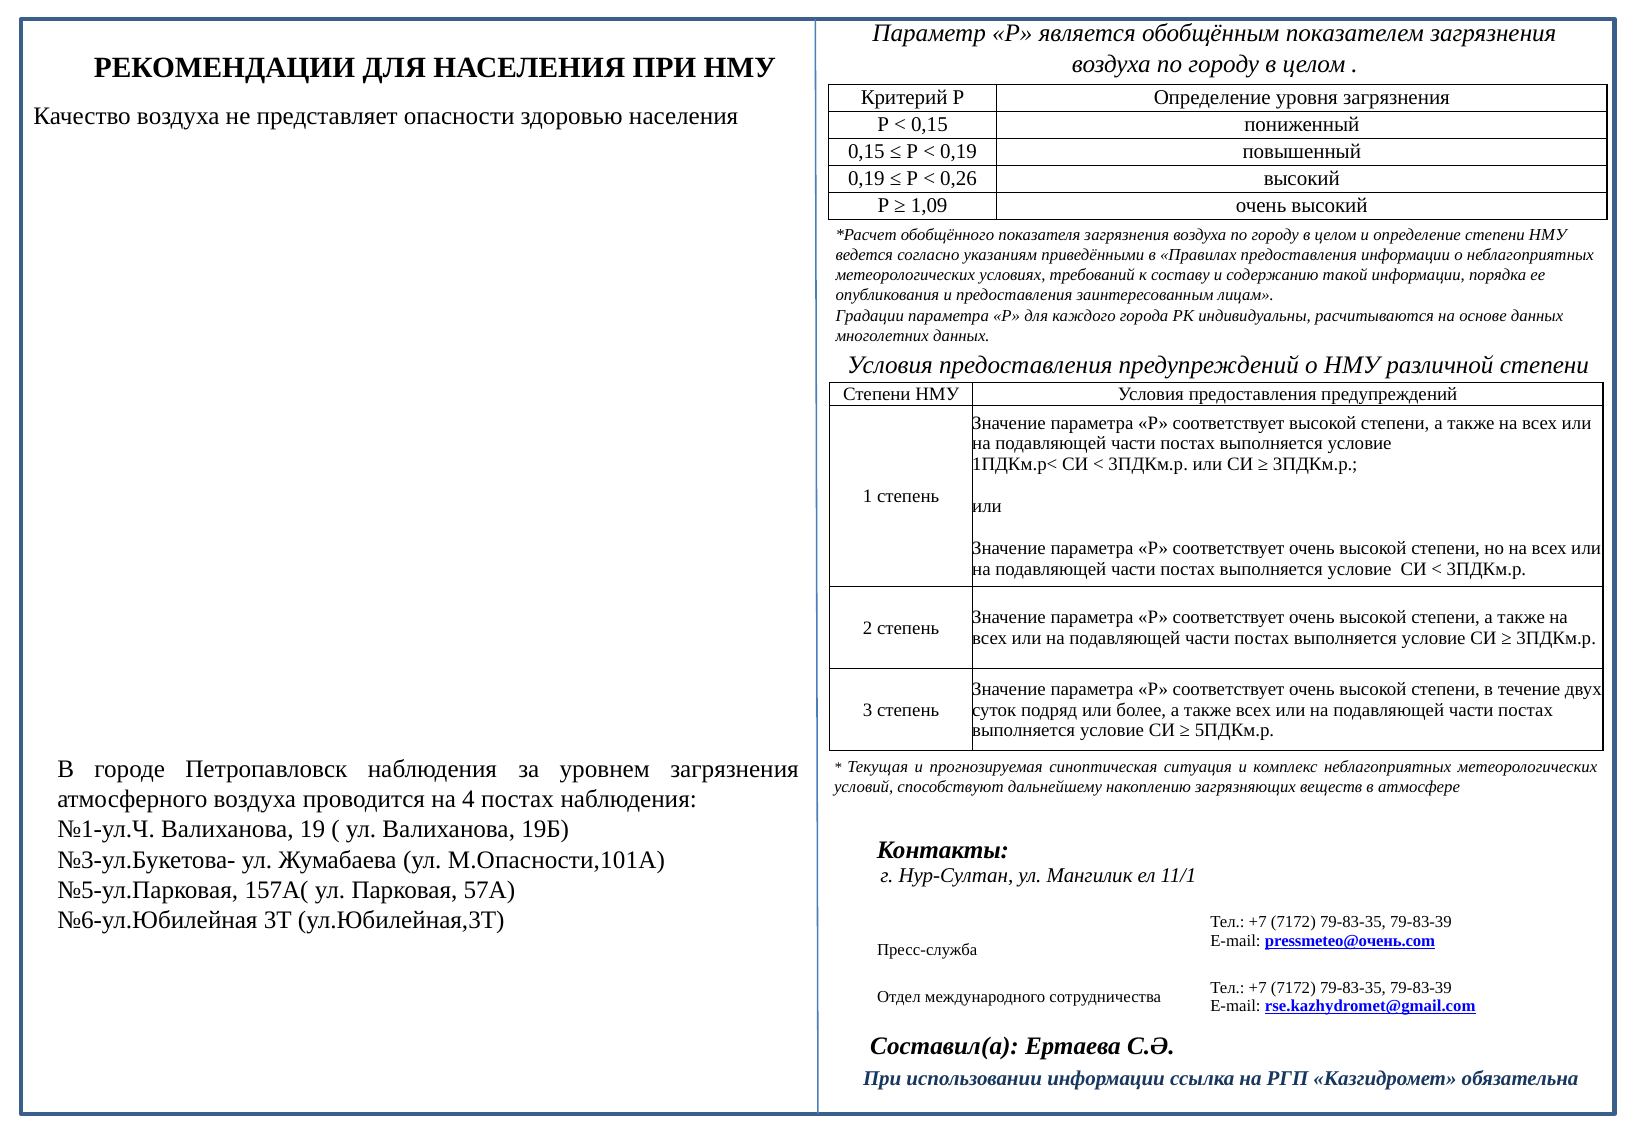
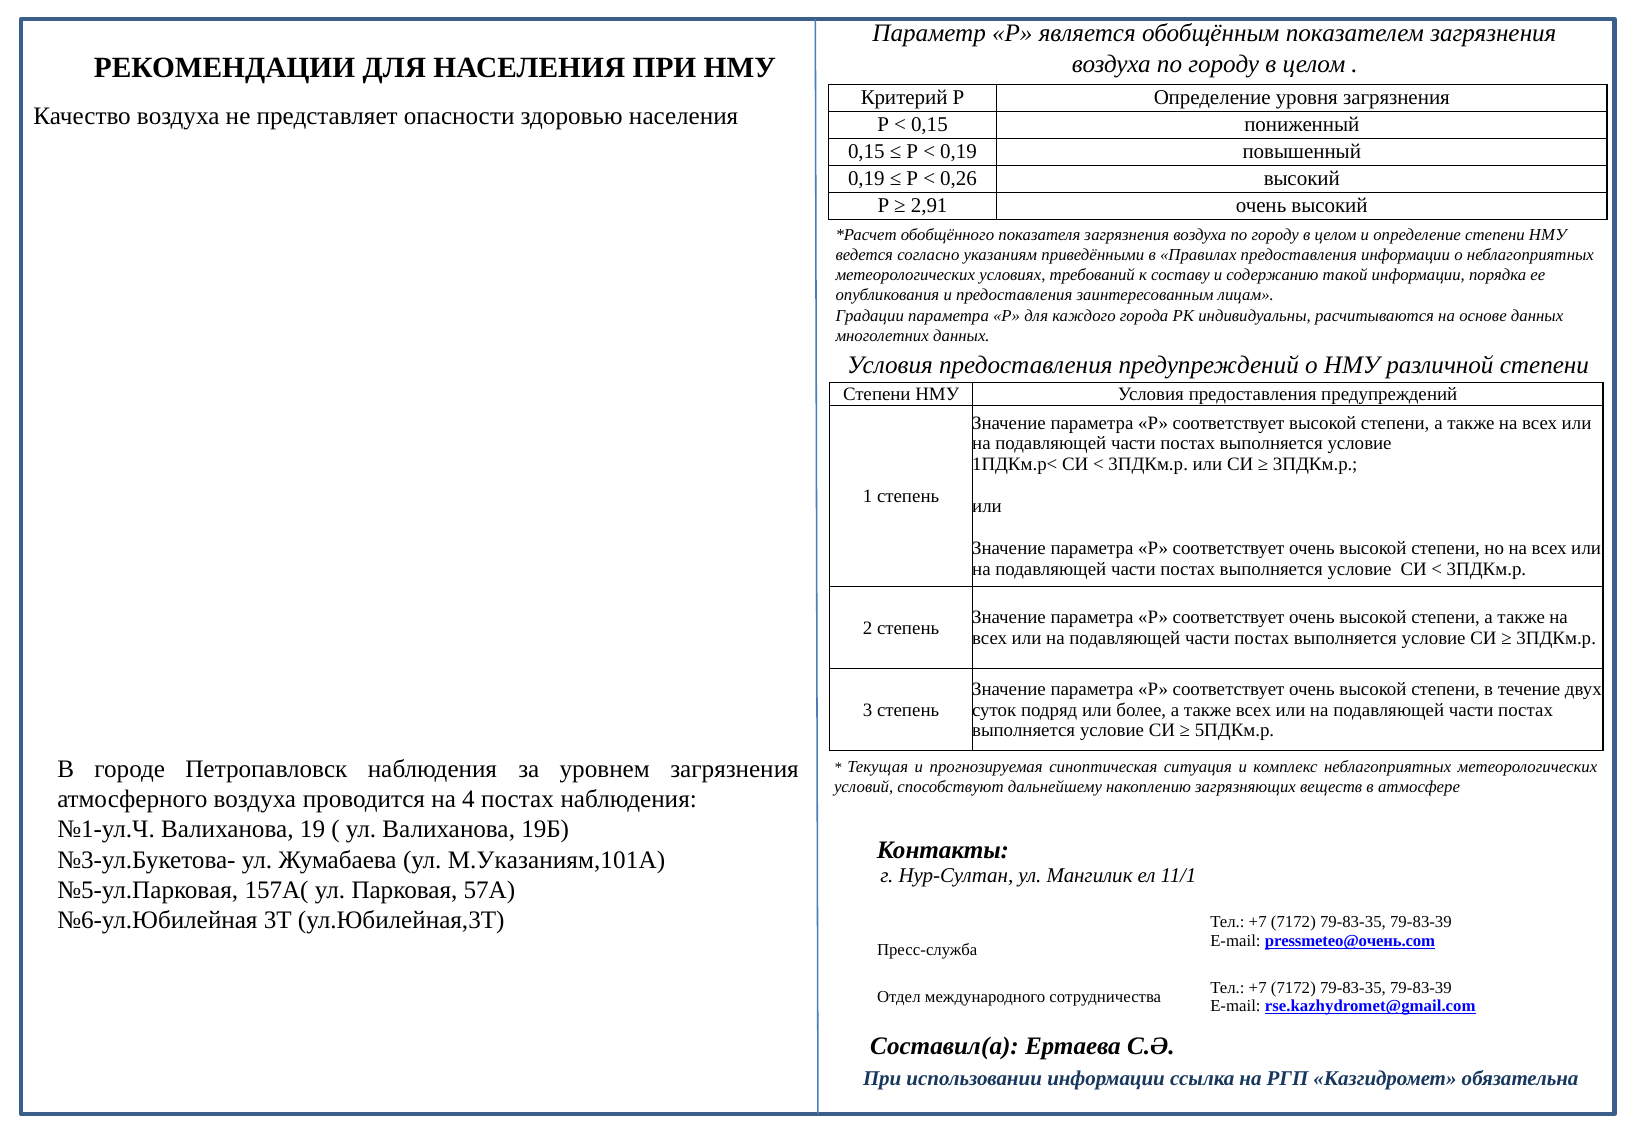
1,09: 1,09 -> 2,91 (929, 205)
М.Опасности,101А: М.Опасности,101А -> М.Указаниям,101А (556, 859)
